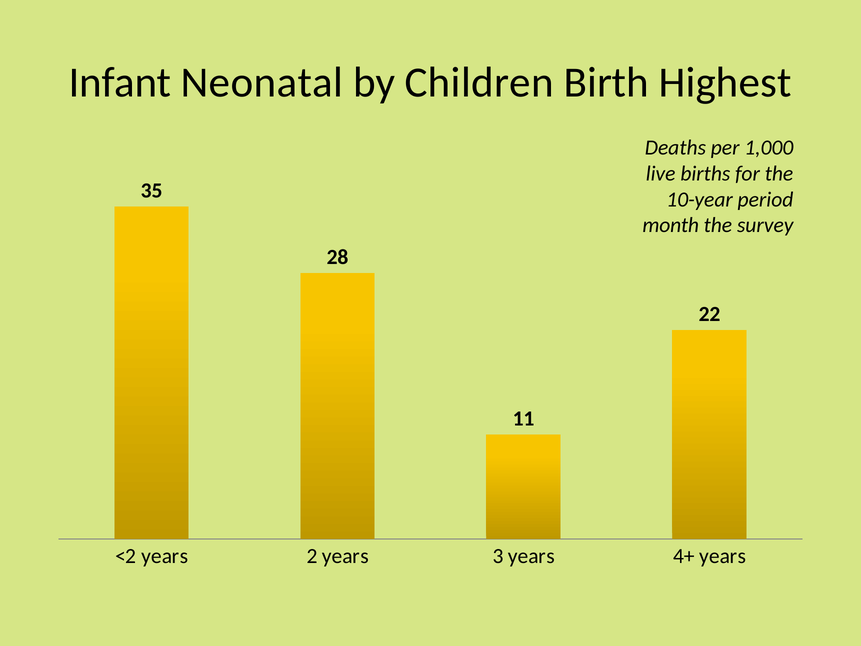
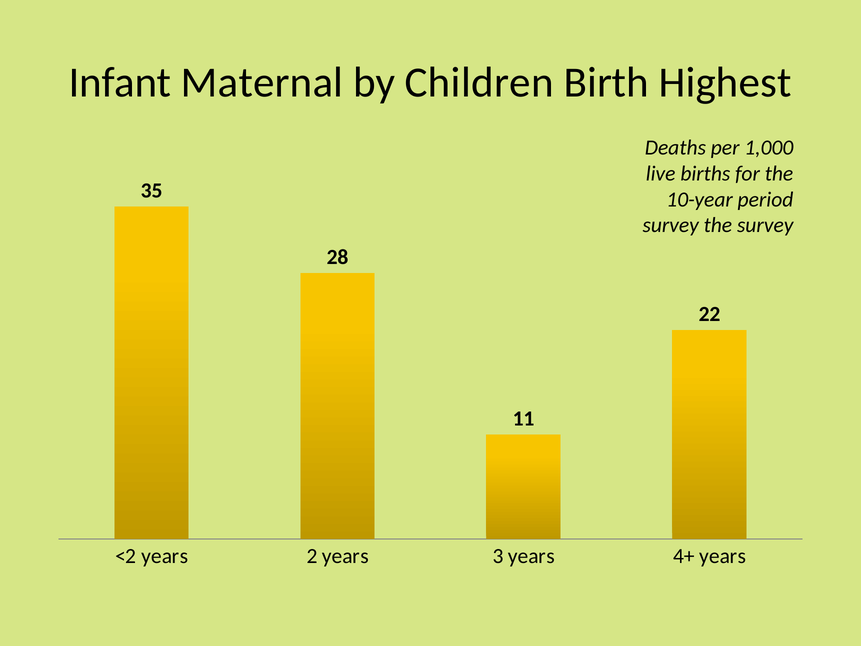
Neonatal: Neonatal -> Maternal (262, 83)
month: month -> survey (671, 225)
